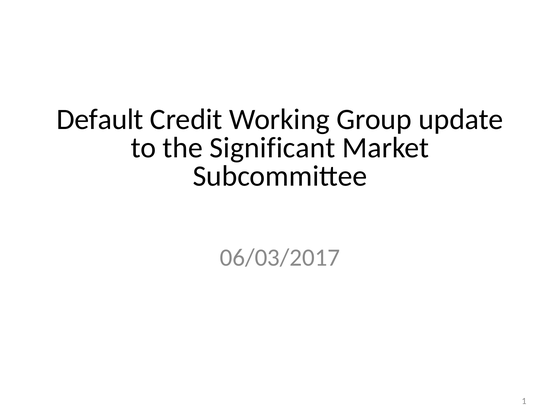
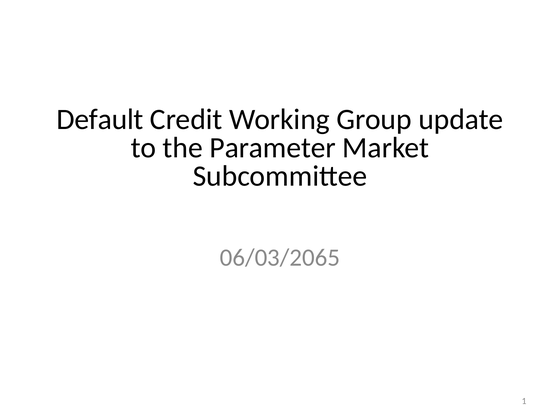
Significant: Significant -> Parameter (273, 148)
06/03/2017: 06/03/2017 -> 06/03/2065 (280, 257)
